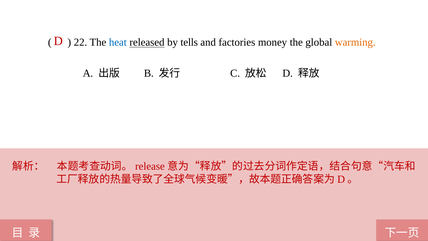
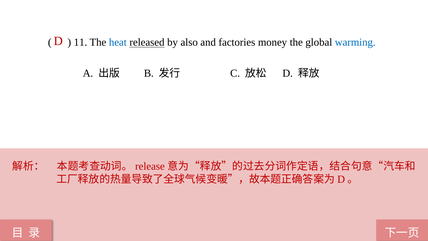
22: 22 -> 11 (81, 42)
tells: tells -> also (189, 42)
warming colour: orange -> blue (355, 42)
